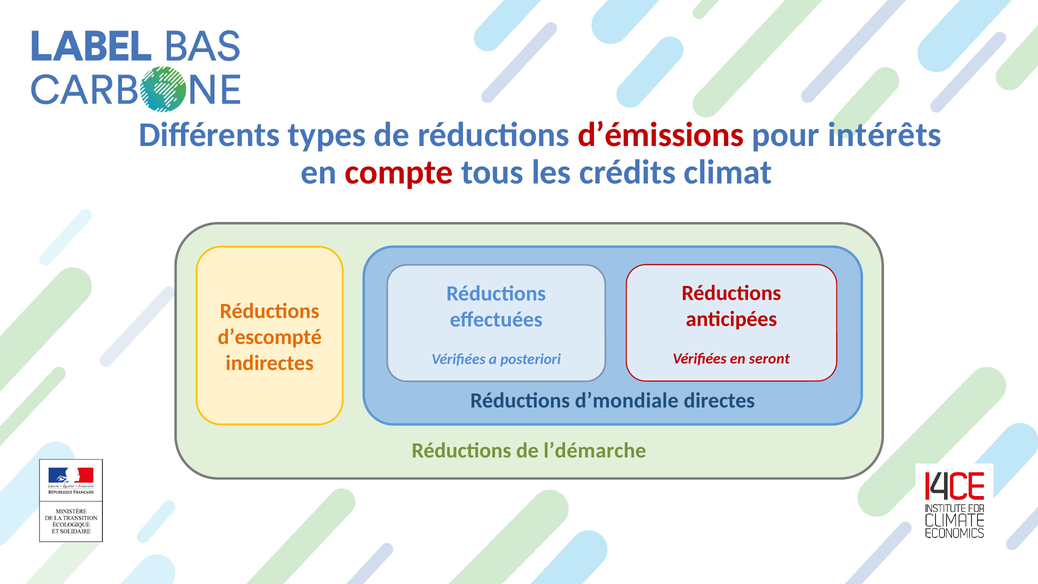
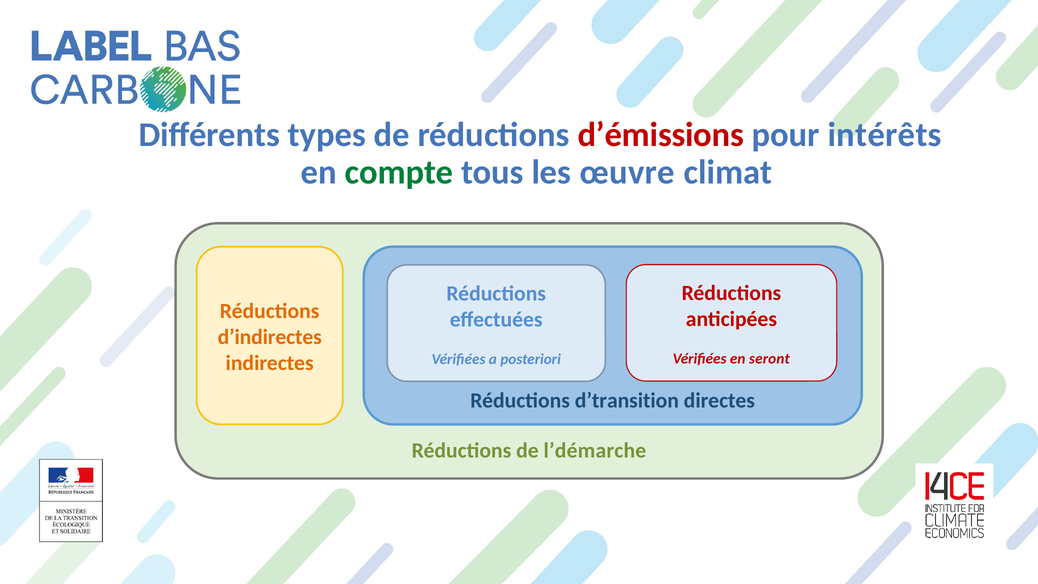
compte colour: red -> green (399, 172)
crédits: crédits -> œuvre (627, 172)
d’escompté: d’escompté -> d’indirectes (270, 337)
d’mondiale: d’mondiale -> d’transition (627, 400)
